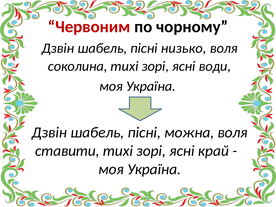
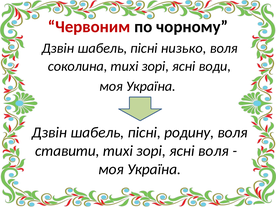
можна: можна -> родину (189, 132)
ясні край: край -> воля (213, 151)
